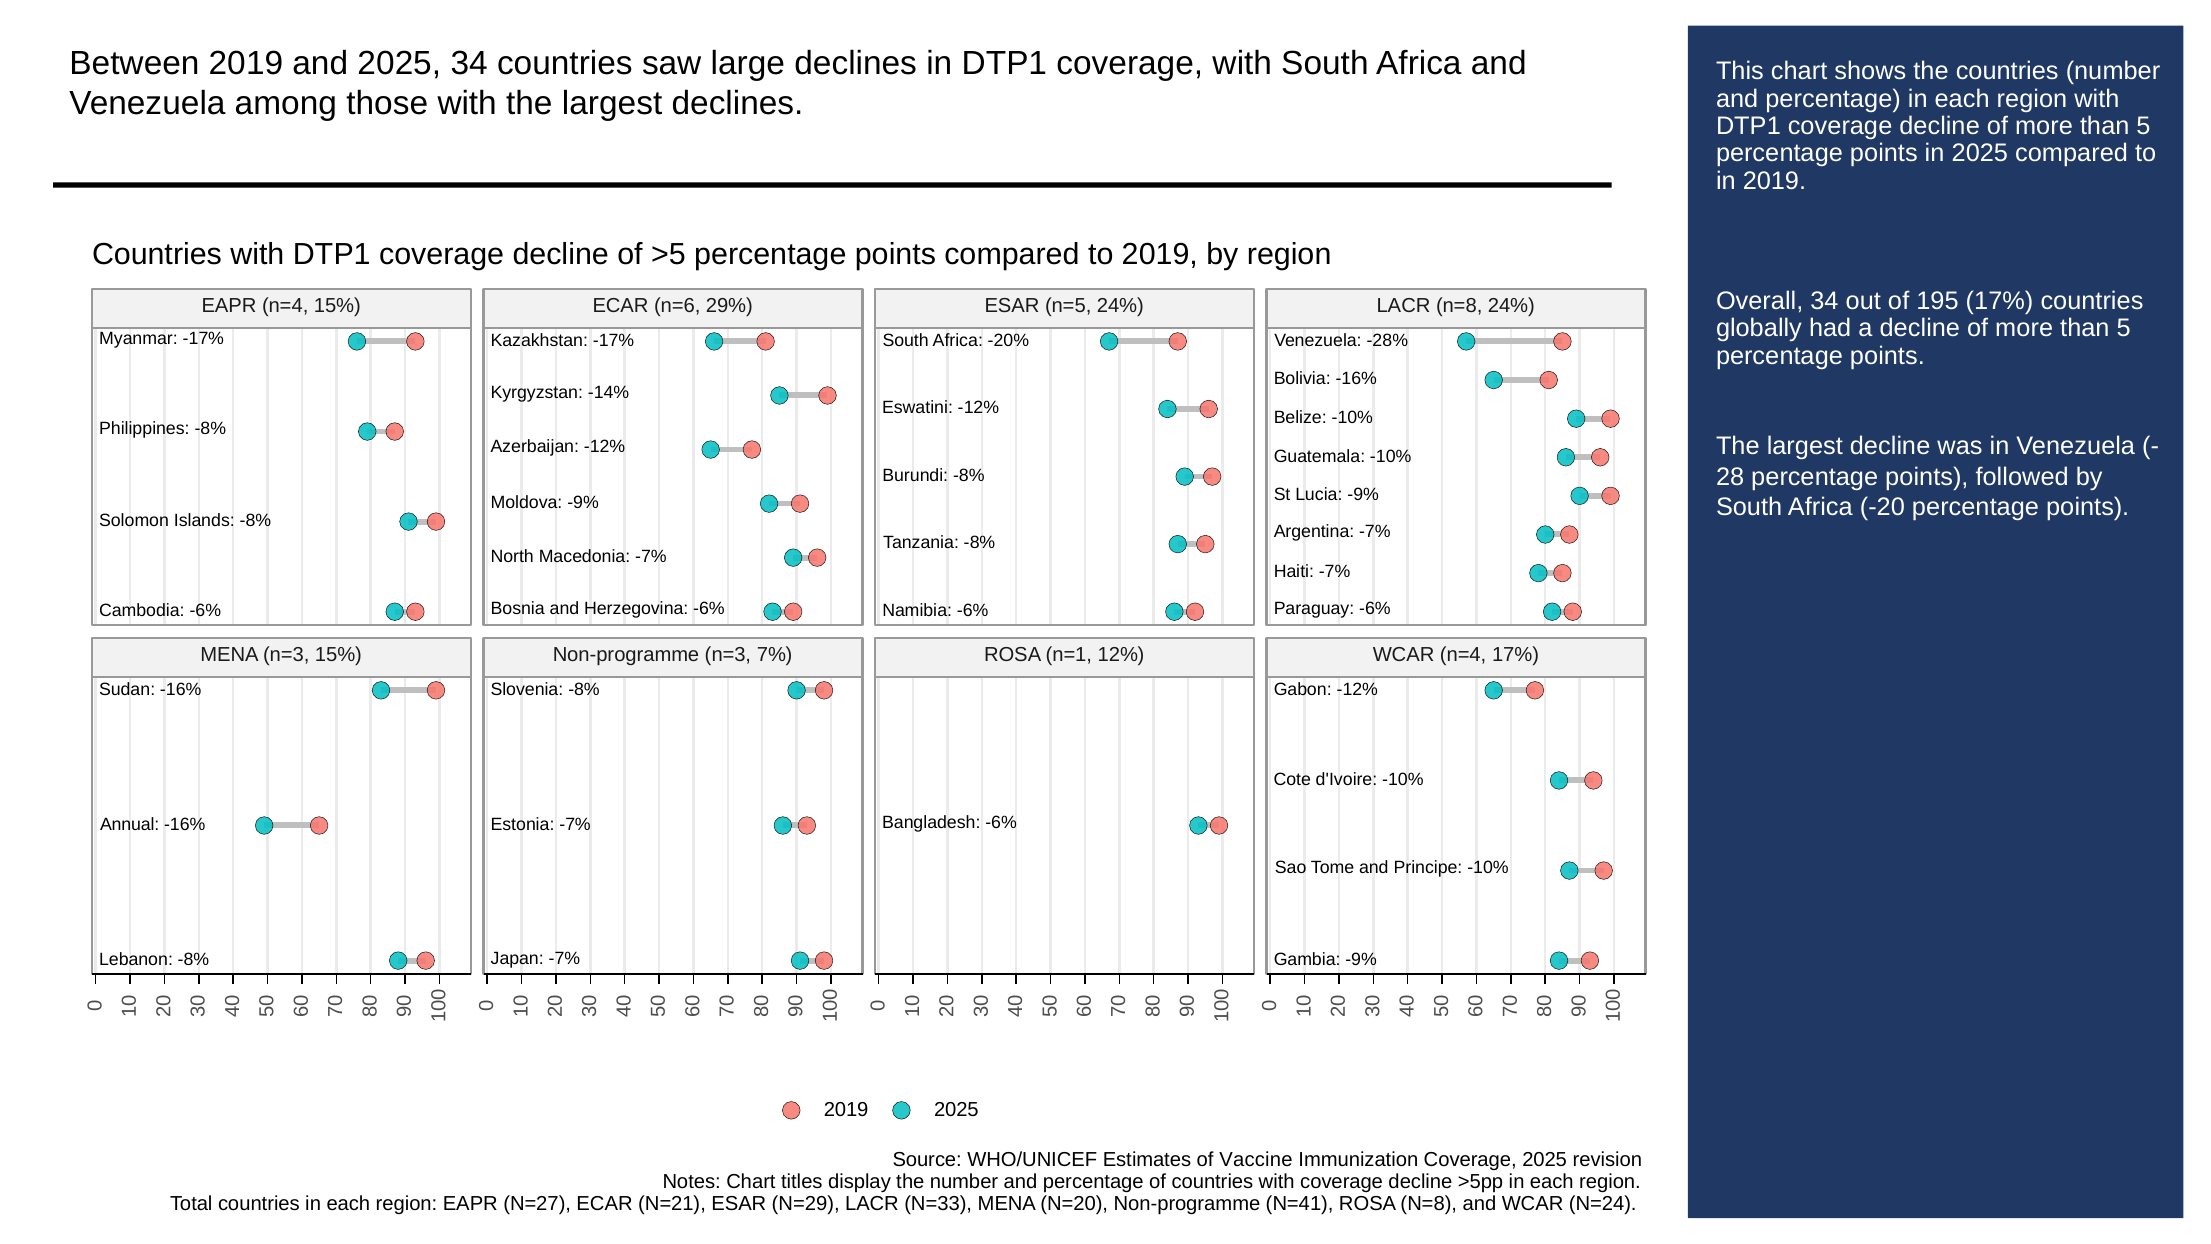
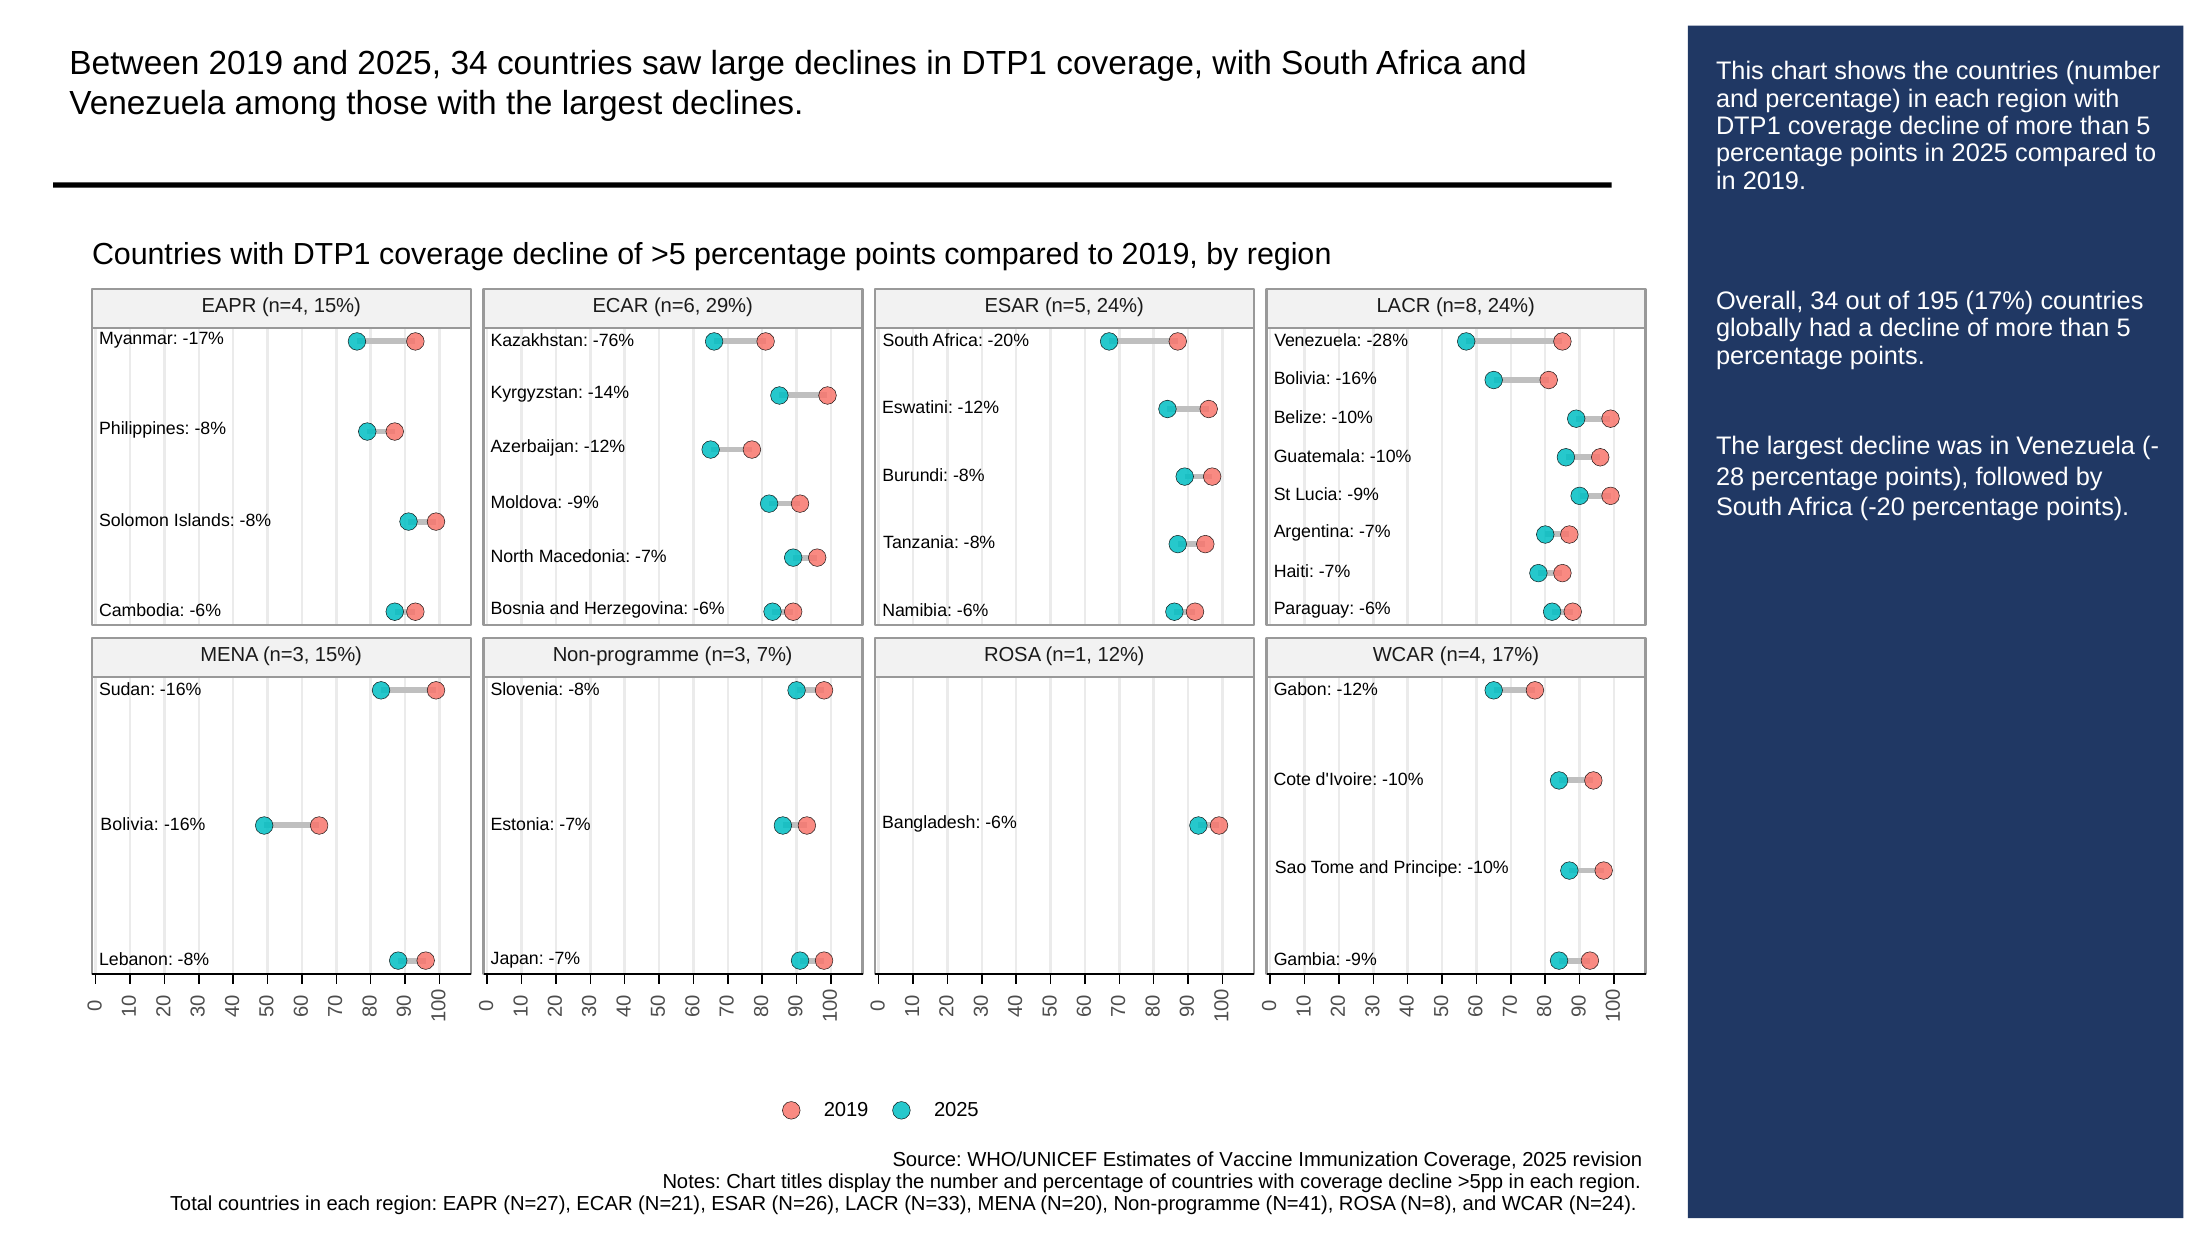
Kazakhstan -17%: -17% -> -76% (614, 340)
Annual: Annual -> Bolivia (130, 824)
N=29: N=29 -> N=26 (806, 1203)
